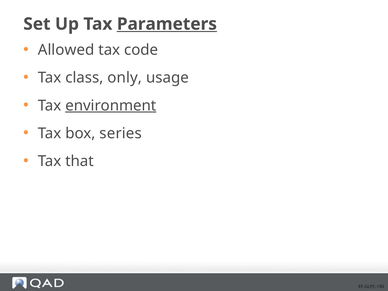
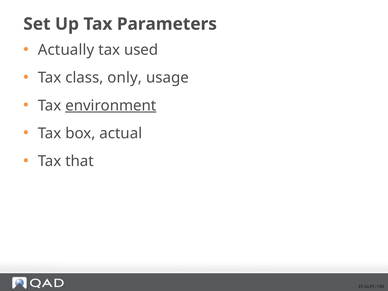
Parameters underline: present -> none (167, 24)
Allowed: Allowed -> Actually (66, 50)
code: code -> used (141, 50)
series: series -> actual (121, 133)
